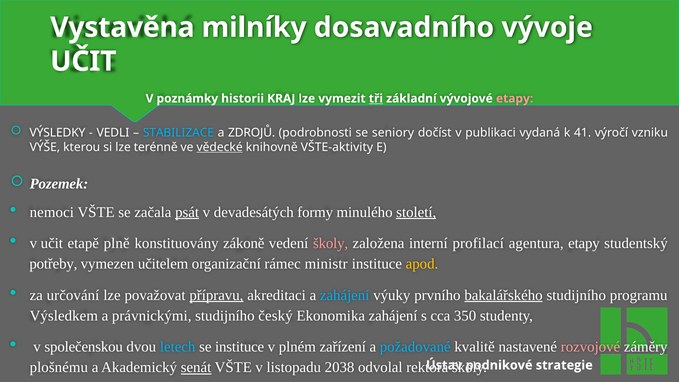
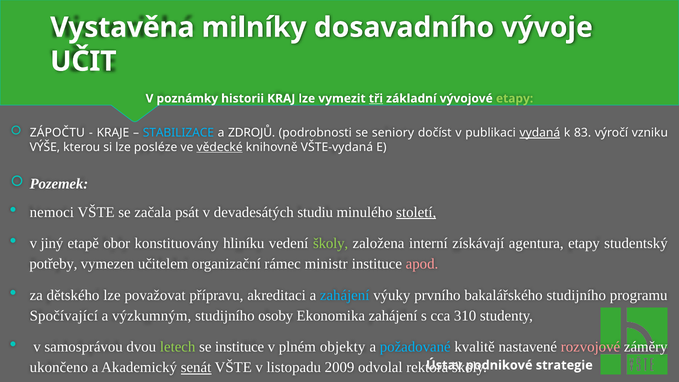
etapy colour: pink -> light green (515, 98)
VÝSLEDKY: VÝSLEDKY -> ZÁPOČTU (57, 133)
VEDLI: VEDLI -> KRAJE (113, 133)
vydaná underline: none -> present (540, 133)
41: 41 -> 83 (583, 133)
terénně: terénně -> posléze (156, 147)
VŠTE-aktivity: VŠTE-aktivity -> VŠTE-vydaná (337, 147)
psát underline: present -> none (187, 212)
formy: formy -> studiu (315, 212)
v učit: učit -> jiný (52, 244)
plně: plně -> obor (117, 244)
zákoně: zákoně -> hliníku (244, 244)
školy colour: pink -> light green (331, 244)
profilací: profilací -> získávají (478, 244)
apod colour: yellow -> pink (422, 264)
určování: určování -> dětského (73, 295)
přípravu underline: present -> none (216, 295)
bakalářského underline: present -> none (504, 295)
Výsledkem: Výsledkem -> Spočívající (64, 316)
právnickými: právnickými -> výzkumným (152, 316)
český: český -> osoby (276, 316)
350: 350 -> 310 (465, 316)
společenskou: společenskou -> samosprávou (84, 347)
letech colour: light blue -> light green (178, 347)
zařízení: zařízení -> objekty (343, 347)
plošnému: plošnému -> ukončeno (59, 367)
2038: 2038 -> 2009 (340, 367)
